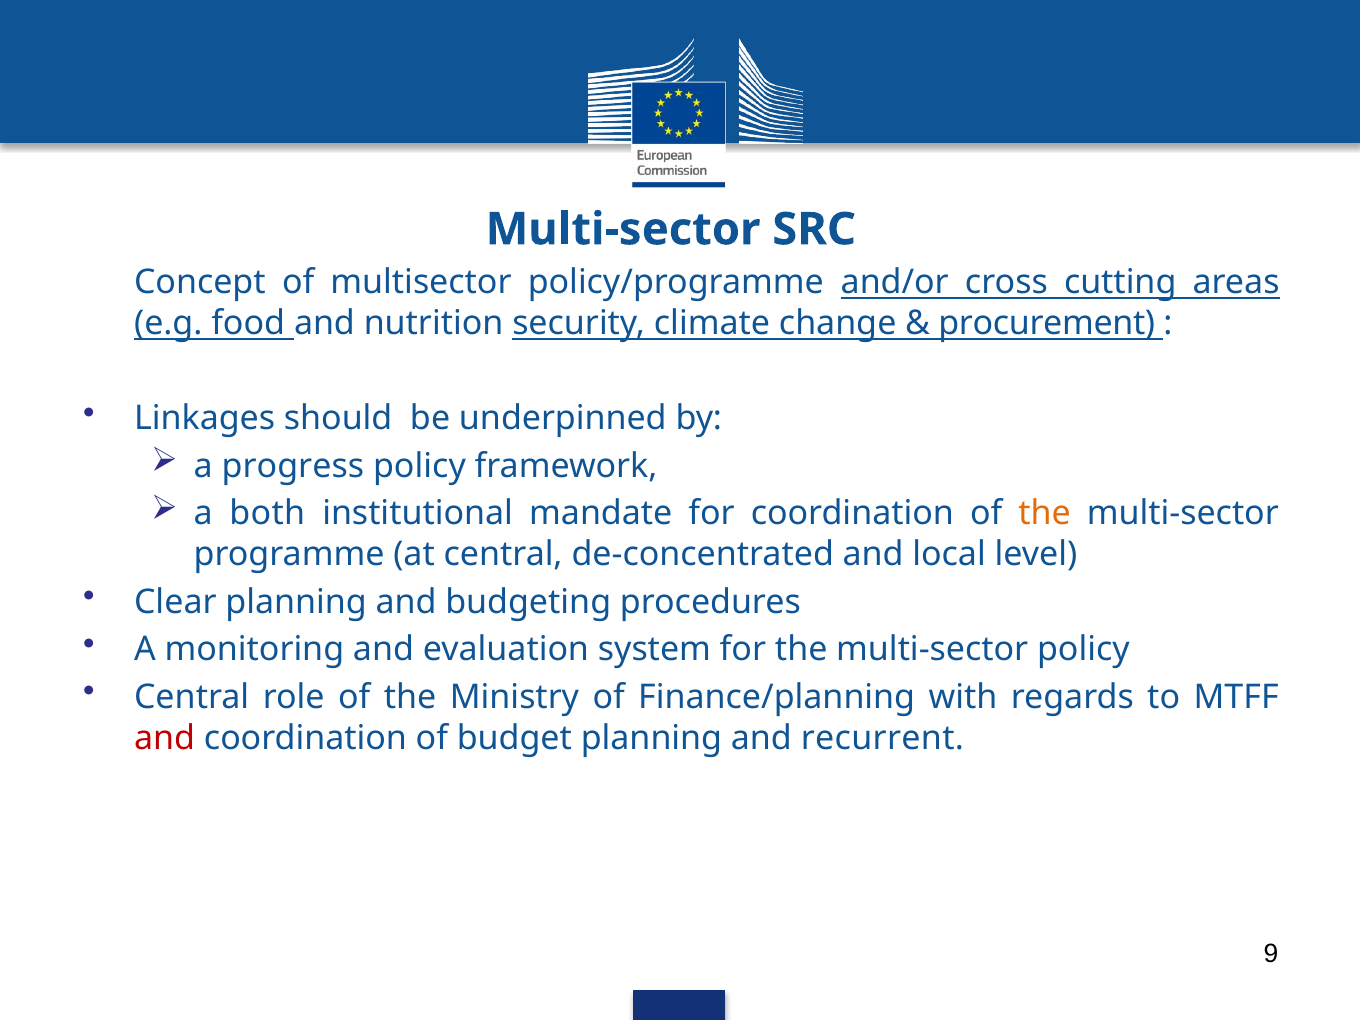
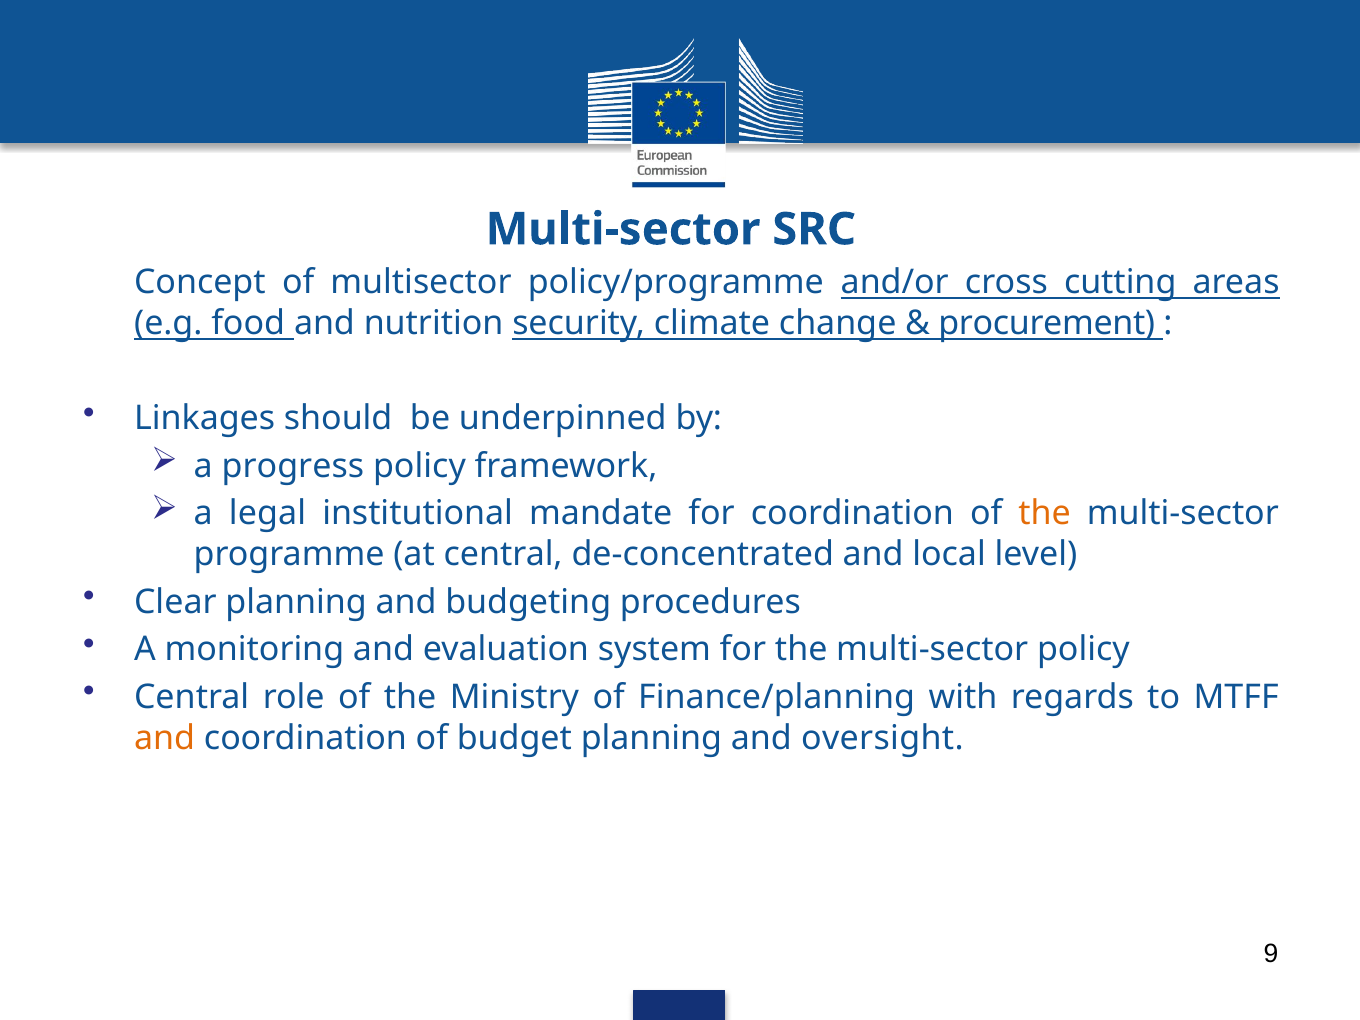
both: both -> legal (267, 514)
and colour: red -> orange (165, 738)
recurrent: recurrent -> oversight (882, 738)
